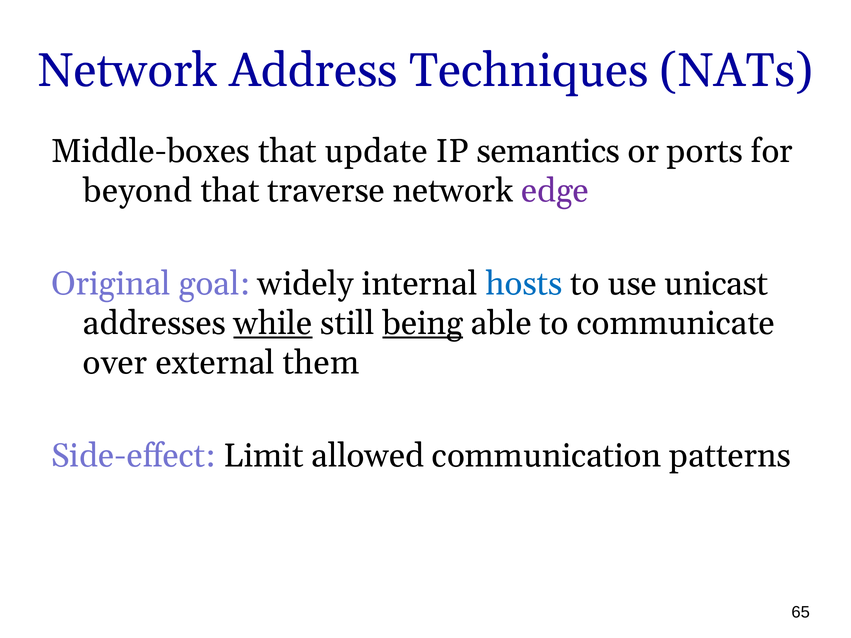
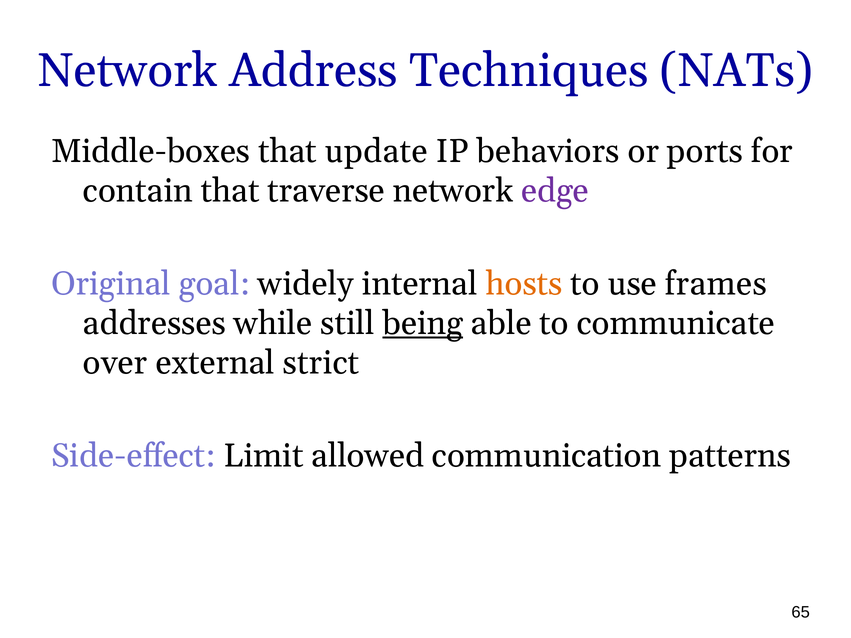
semantics: semantics -> behaviors (548, 151)
beyond: beyond -> contain (138, 191)
hosts colour: blue -> orange (524, 284)
unicast: unicast -> frames (716, 284)
while underline: present -> none (273, 323)
them: them -> strict (321, 363)
